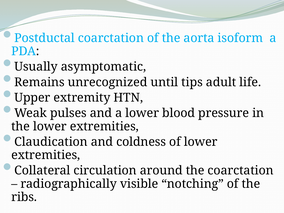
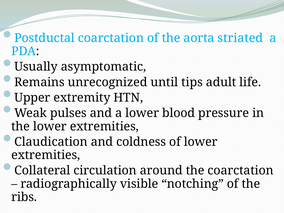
isoform: isoform -> striated (240, 38)
